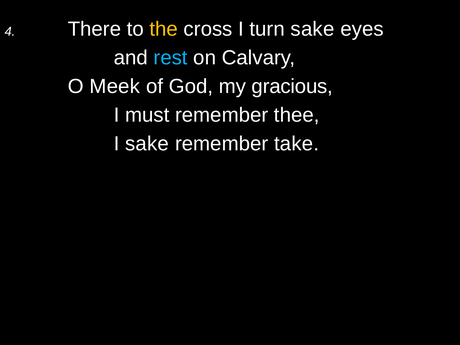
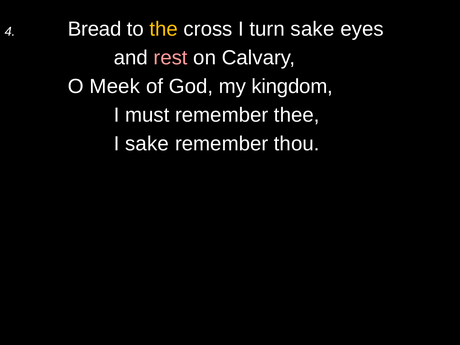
There: There -> Bread (95, 29)
rest colour: light blue -> pink (171, 58)
gracious: gracious -> kingdom (292, 86)
take: take -> thou (297, 144)
